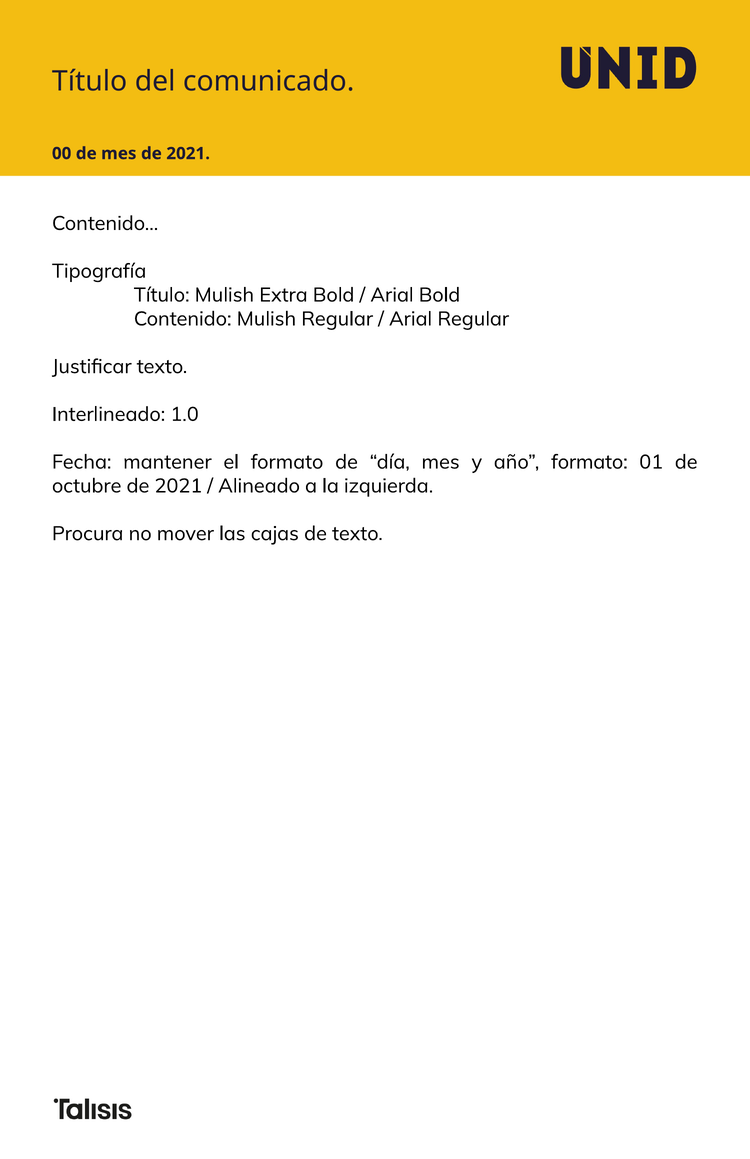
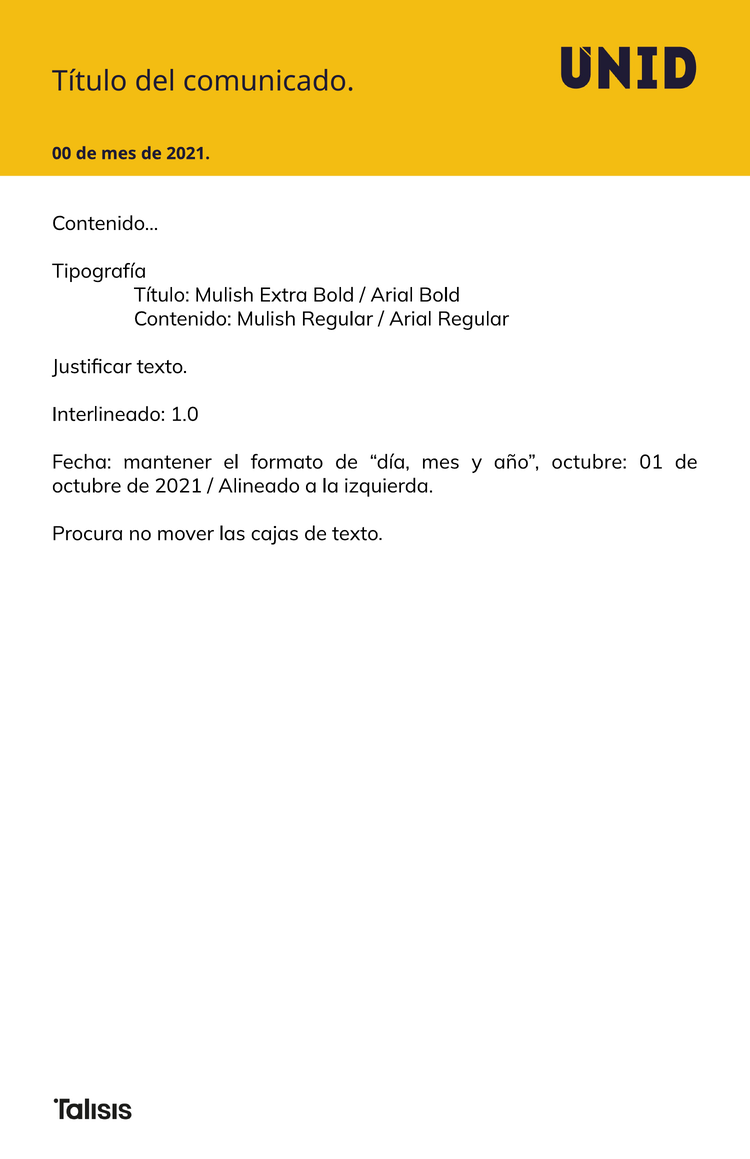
año formato: formato -> octubre (589, 462)
